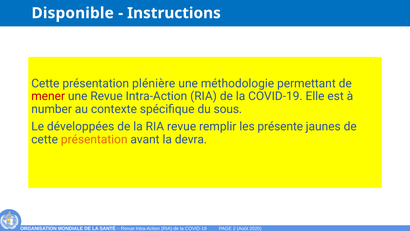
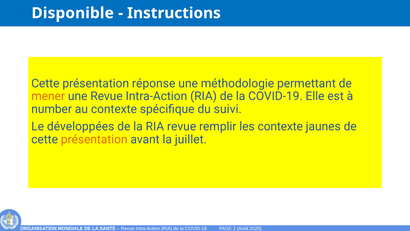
plénière: plénière -> réponse (154, 83)
mener colour: red -> orange (48, 96)
sous: sous -> suivi (228, 109)
les présente: présente -> contexte (280, 126)
devra: devra -> juillet (191, 139)
